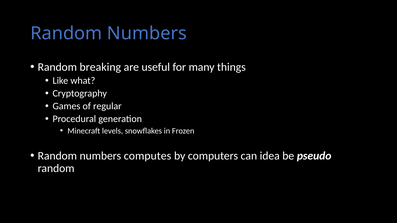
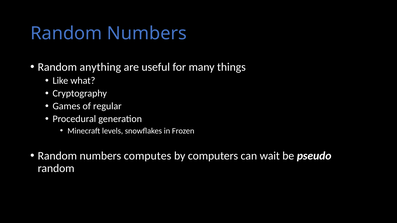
breaking: breaking -> anything (100, 67)
idea: idea -> wait (270, 156)
